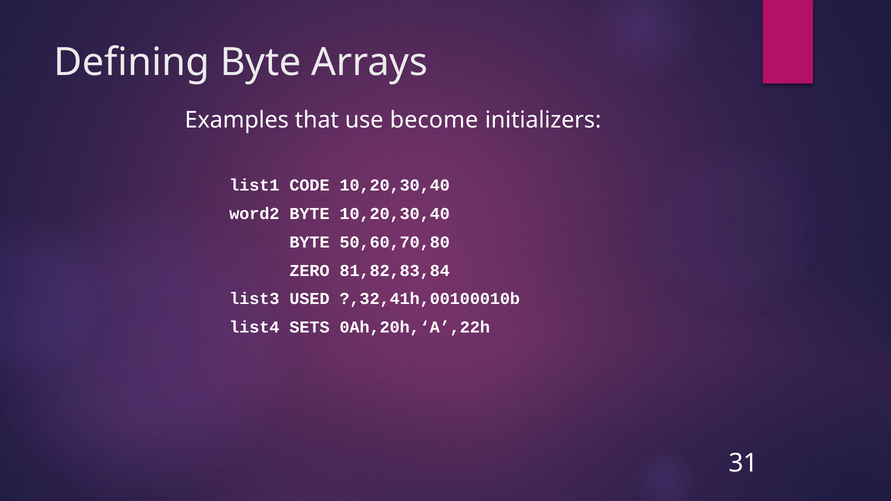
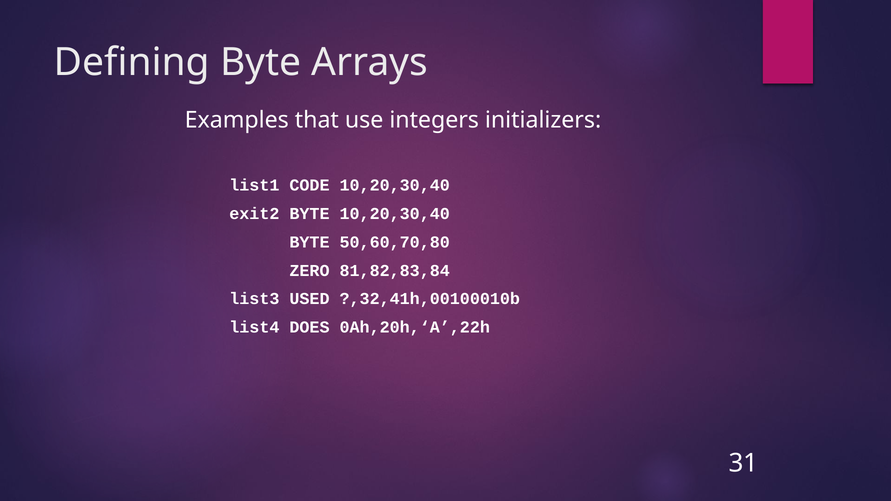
become: become -> integers (434, 120)
word2: word2 -> exit2 (254, 214)
SETS: SETS -> DOES (309, 327)
